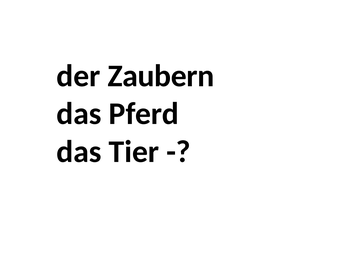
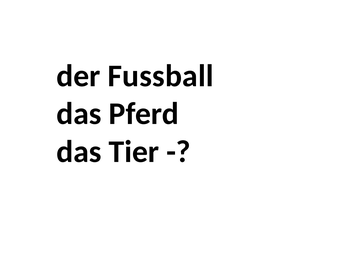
Zaubern: Zaubern -> Fussball (161, 76)
